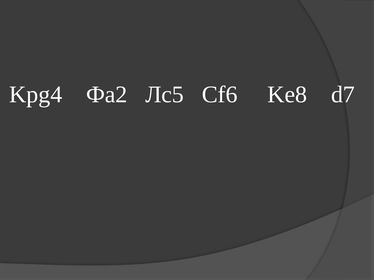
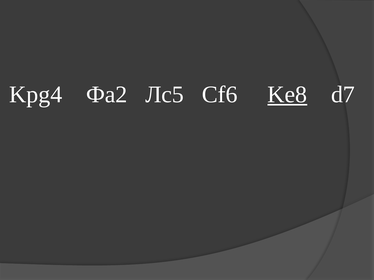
Ke8 underline: none -> present (287, 95)
